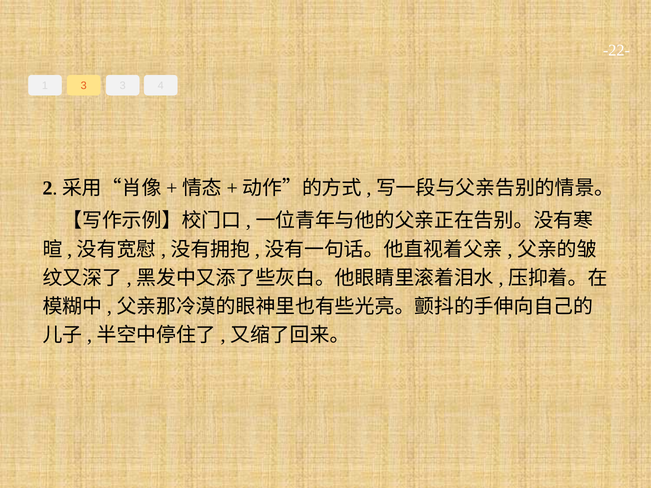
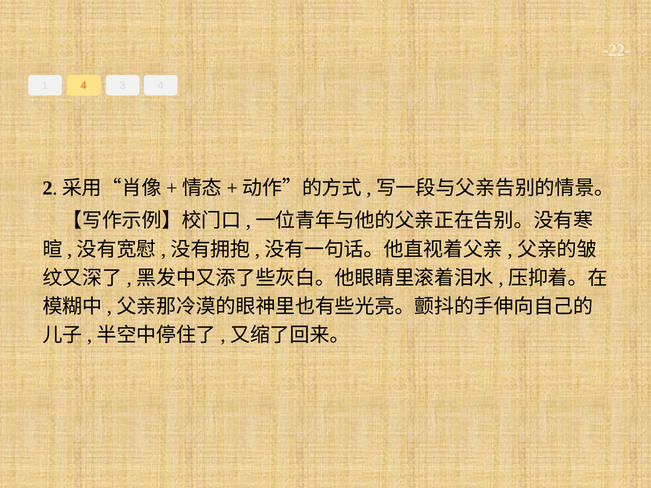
1 3: 3 -> 4 (84, 86)
